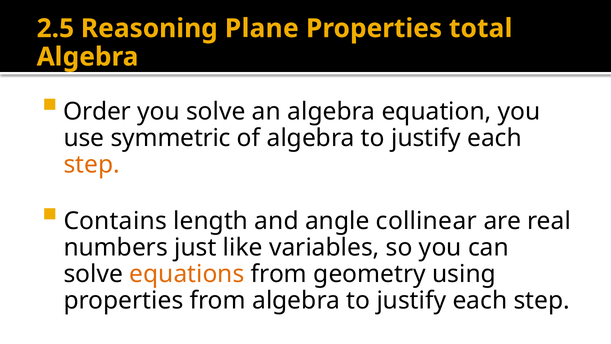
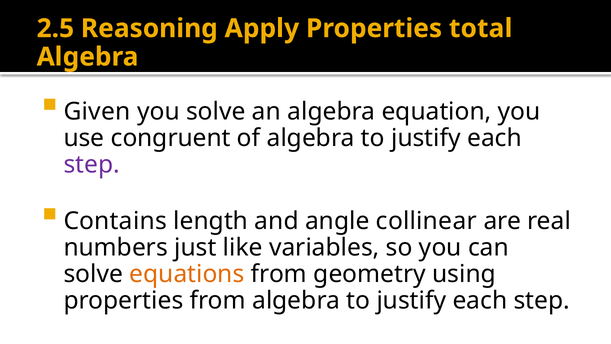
Plane: Plane -> Apply (262, 28)
Order: Order -> Given (97, 112)
symmetric: symmetric -> congruent (171, 138)
step colour: orange -> purple (92, 165)
